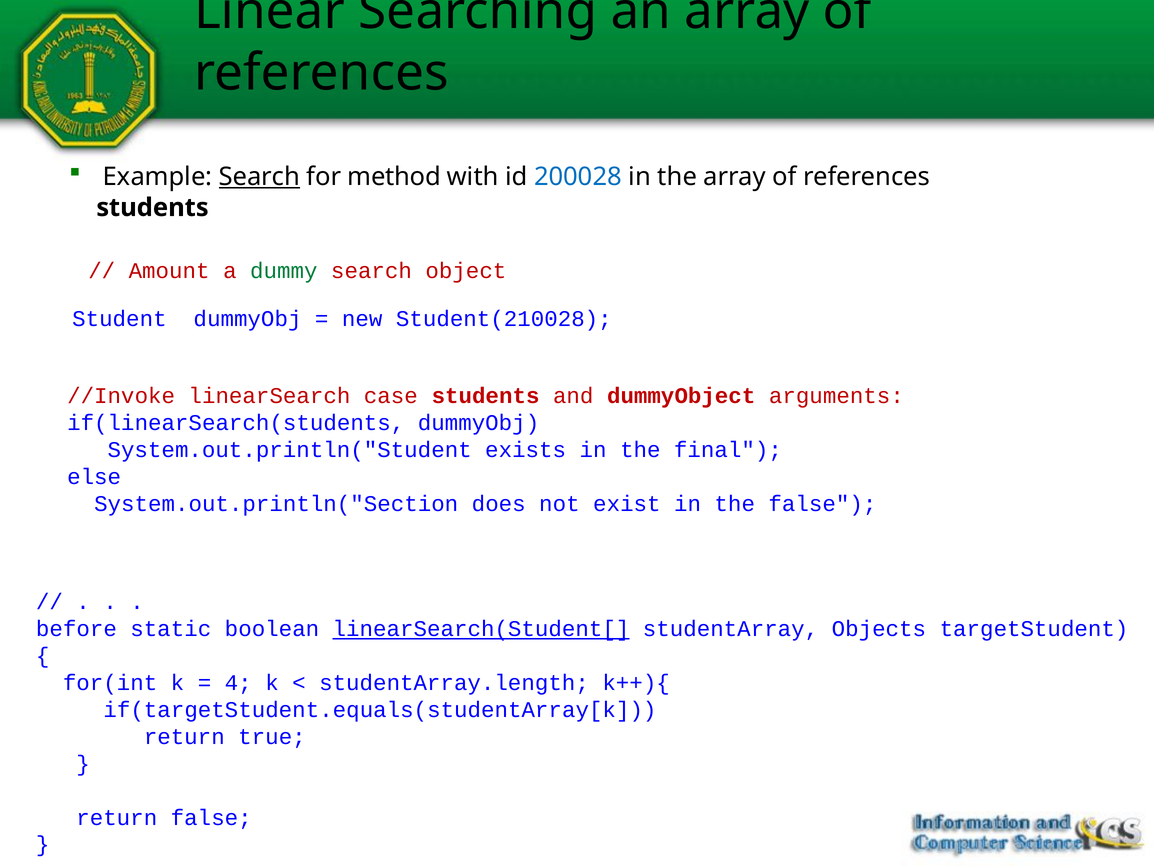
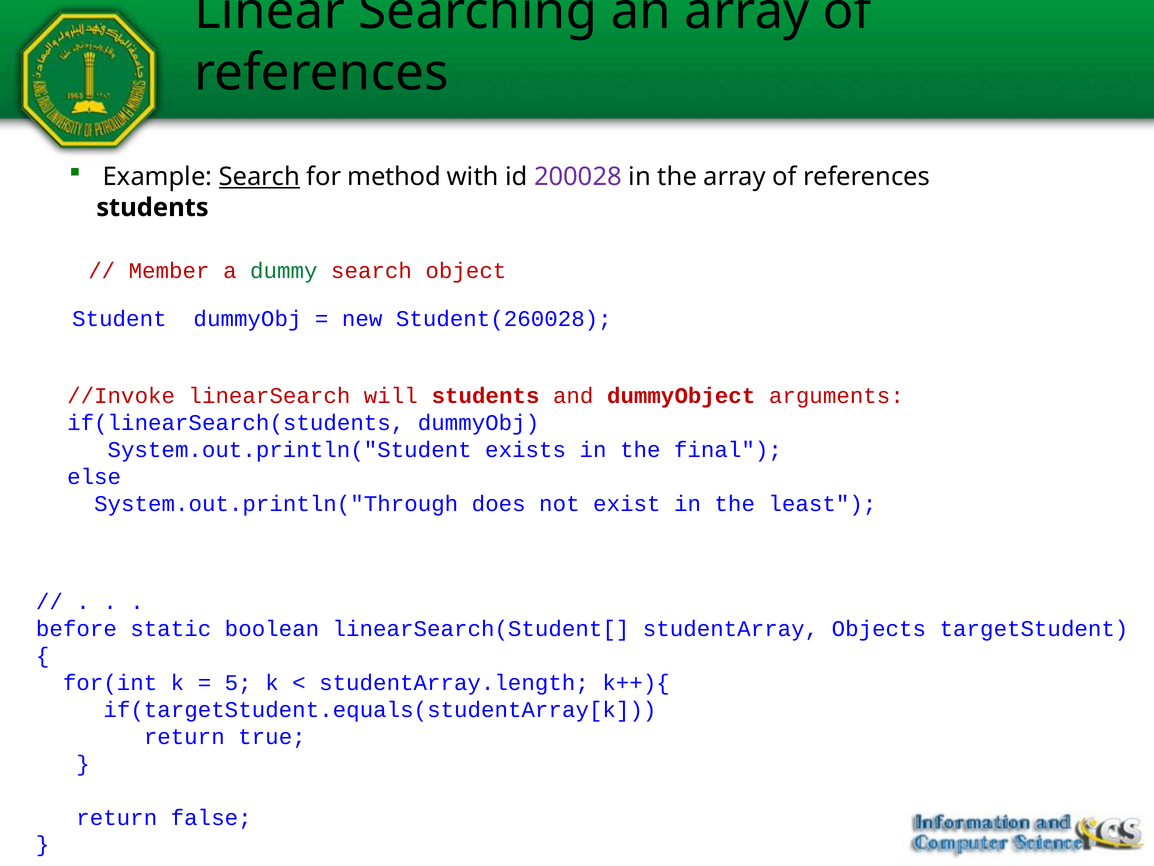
200028 colour: blue -> purple (578, 177)
Amount: Amount -> Member (169, 271)
Student(210028: Student(210028 -> Student(260028 (504, 318)
case: case -> will (391, 396)
System.out.println("Section: System.out.println("Section -> System.out.println("Through (276, 503)
the false: false -> least (822, 503)
linearSearch(Student[ underline: present -> none (481, 629)
4: 4 -> 5 (238, 682)
